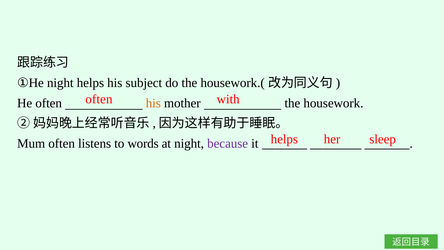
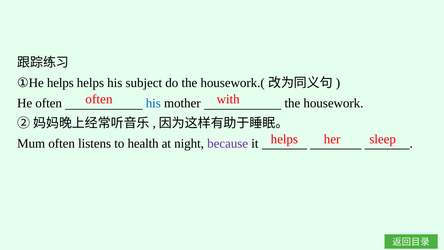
①He night: night -> helps (60, 83)
his colour: orange -> blue (153, 103)
words: words -> health (143, 143)
